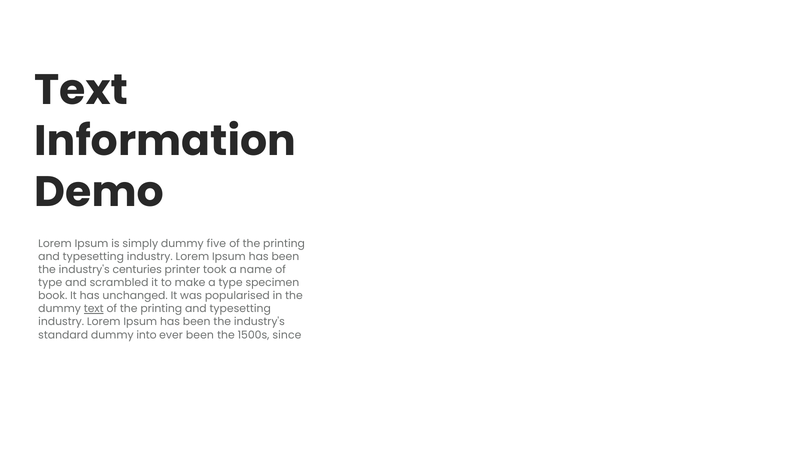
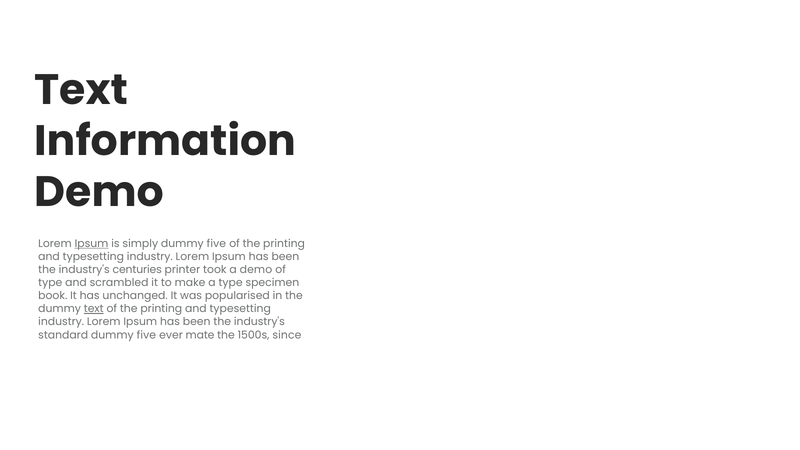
Ipsum underline: none -> present (92, 244)
a name: name -> demo (256, 270)
standard dummy into: into -> five (146, 335)
ever been: been -> mate (200, 335)
